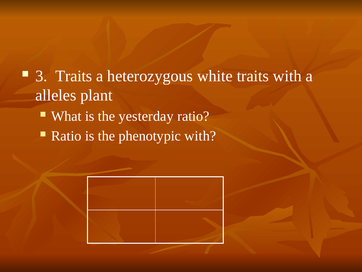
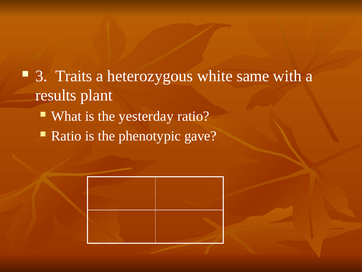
white traits: traits -> same (253, 76)
alleles: alleles -> results (56, 95)
phenotypic with: with -> gave (200, 136)
